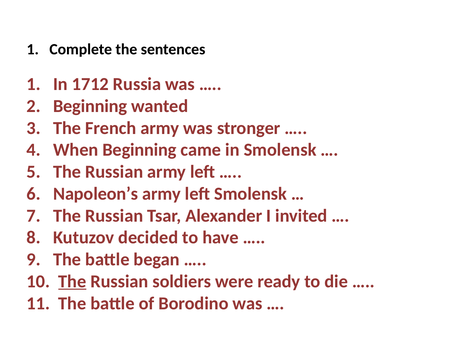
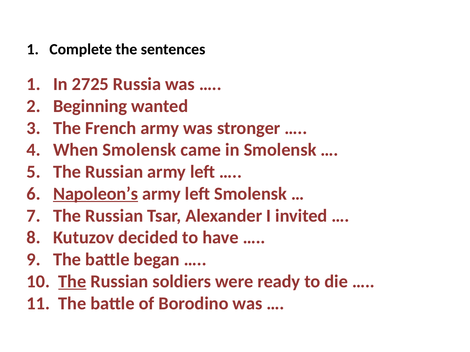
1712: 1712 -> 2725 (90, 84)
When Beginning: Beginning -> Smolensk (139, 150)
Napoleon’s underline: none -> present (96, 194)
